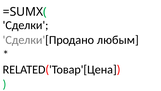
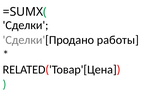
любым: любым -> работы (118, 40)
